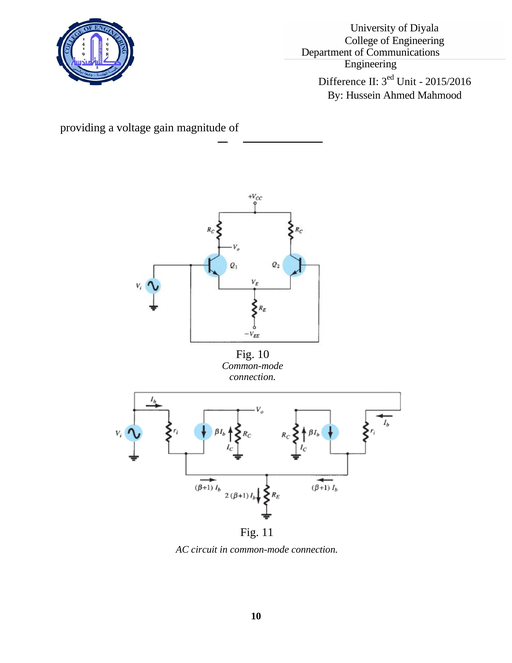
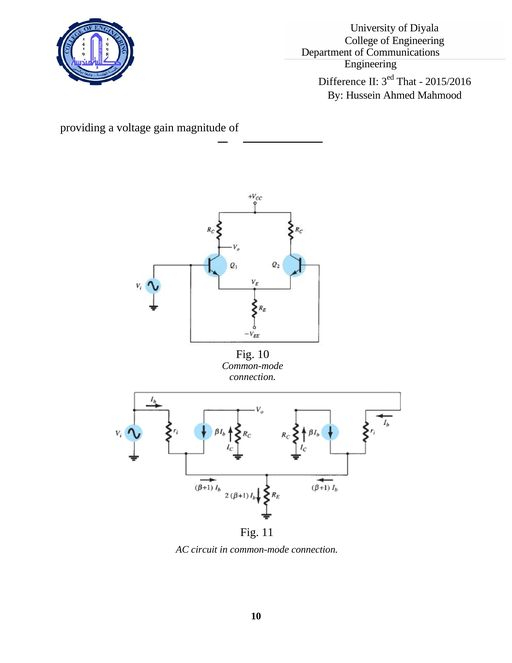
Unit: Unit -> That (407, 81)
